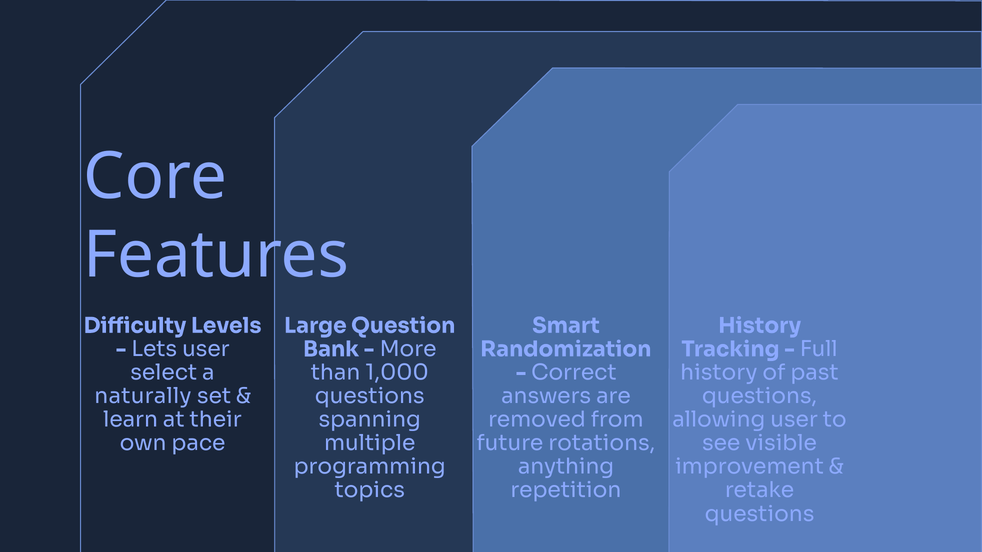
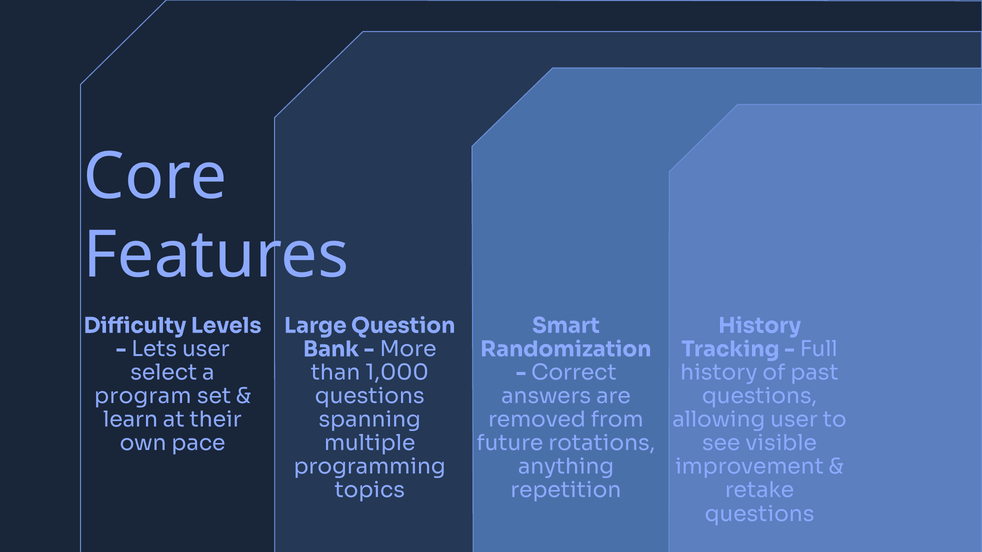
naturally: naturally -> program (143, 396)
